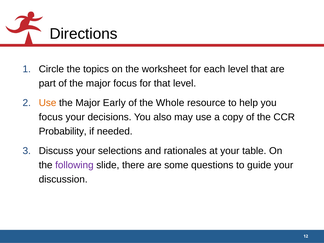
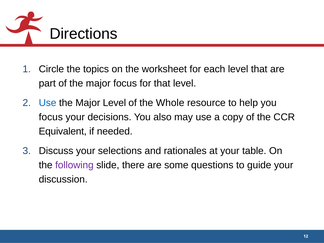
Use colour: orange -> blue (48, 103)
Major Early: Early -> Level (114, 103)
Probability: Probability -> Equivalent (63, 131)
